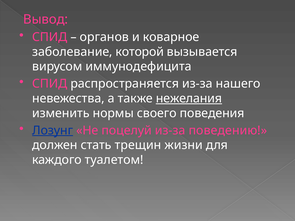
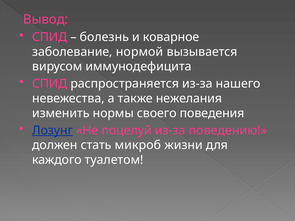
органов: органов -> болезнь (104, 37)
которой: которой -> нормой (140, 52)
нежелания underline: present -> none (189, 99)
трещин: трещин -> микроб (138, 145)
